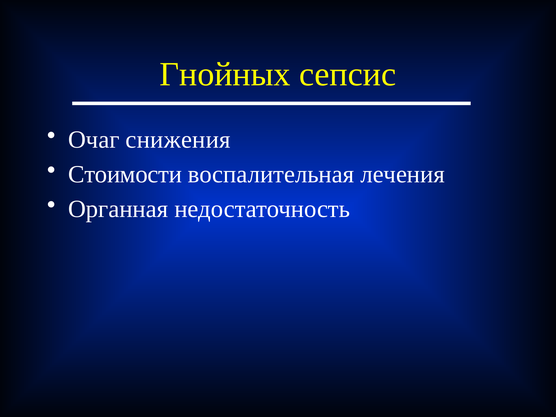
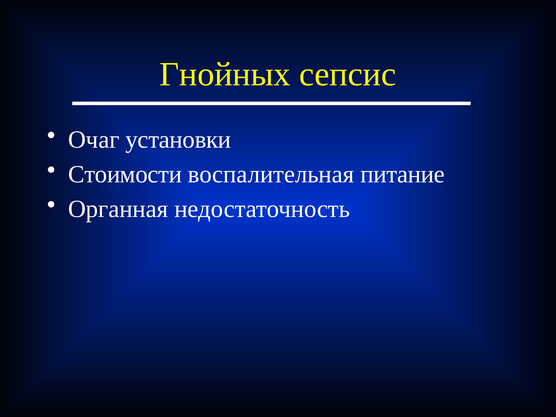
снижения: снижения -> установки (178, 140)
лечения: лечения -> питание (403, 174)
